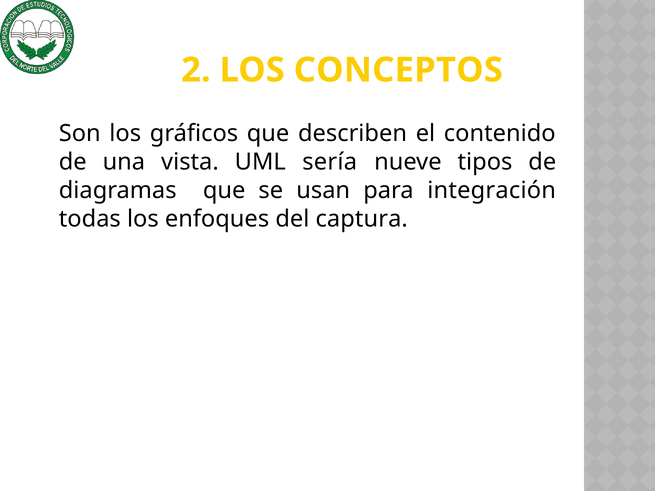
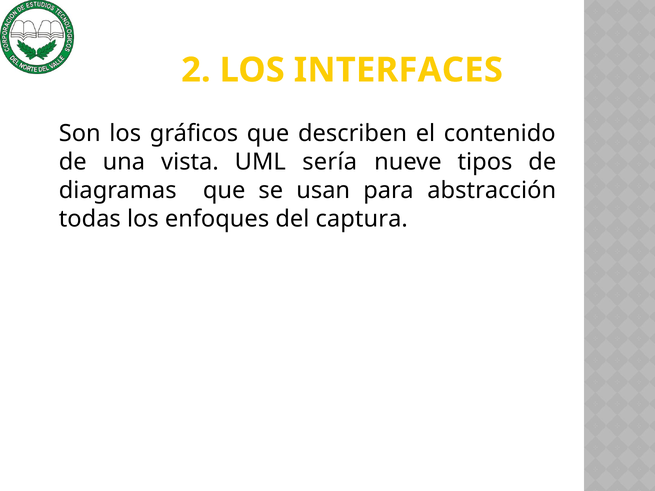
CONCEPTOS: CONCEPTOS -> INTERFACES (398, 70)
integración: integración -> abstracción (492, 190)
